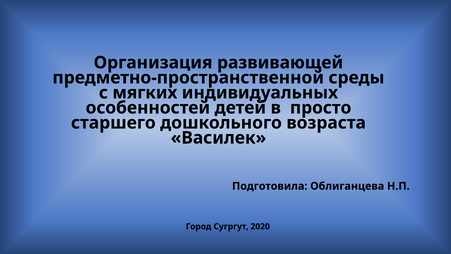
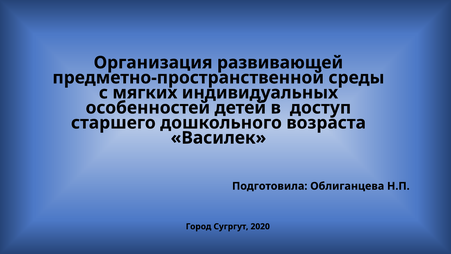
просто: просто -> доступ (321, 108)
